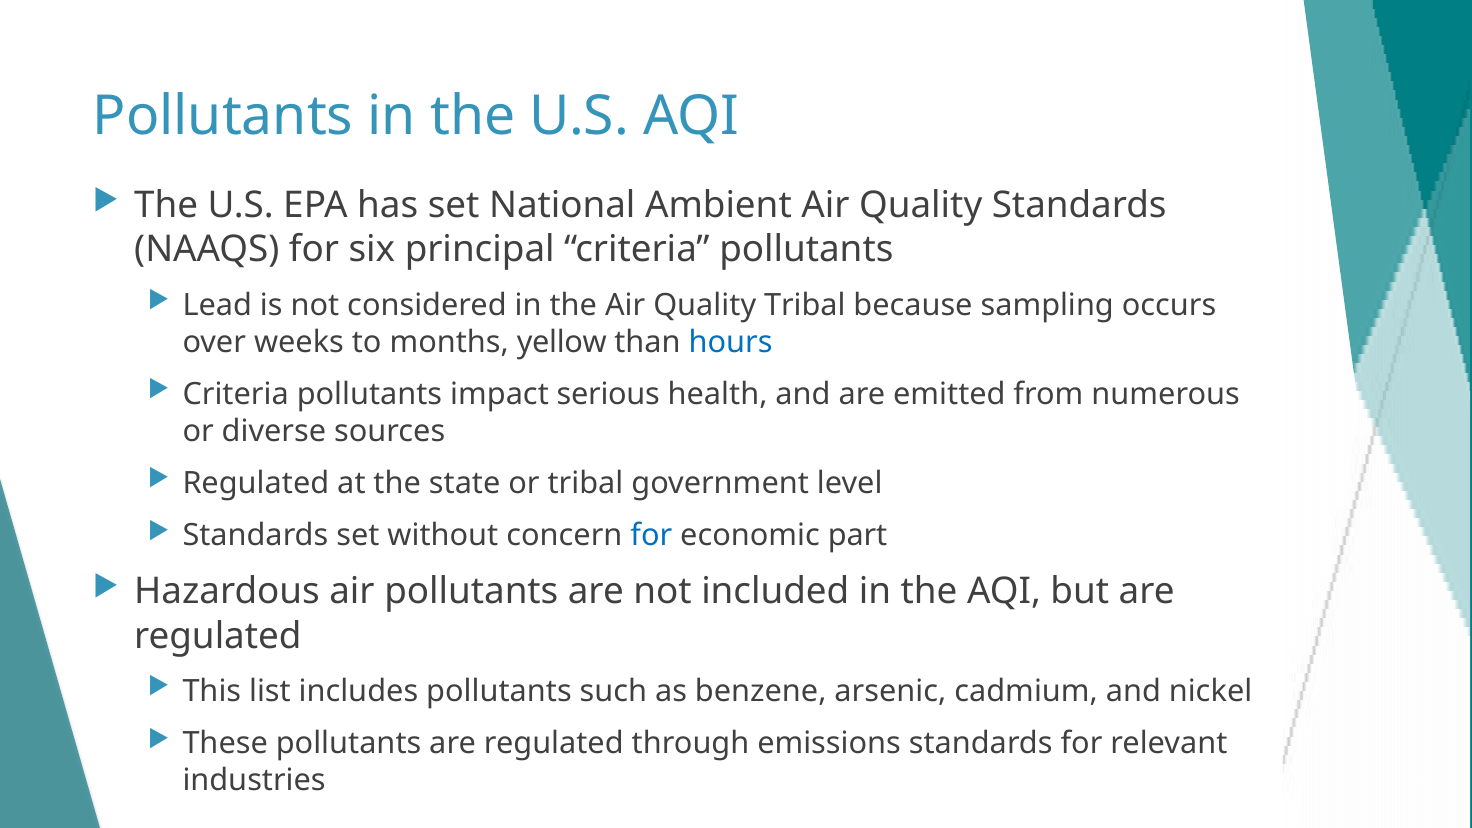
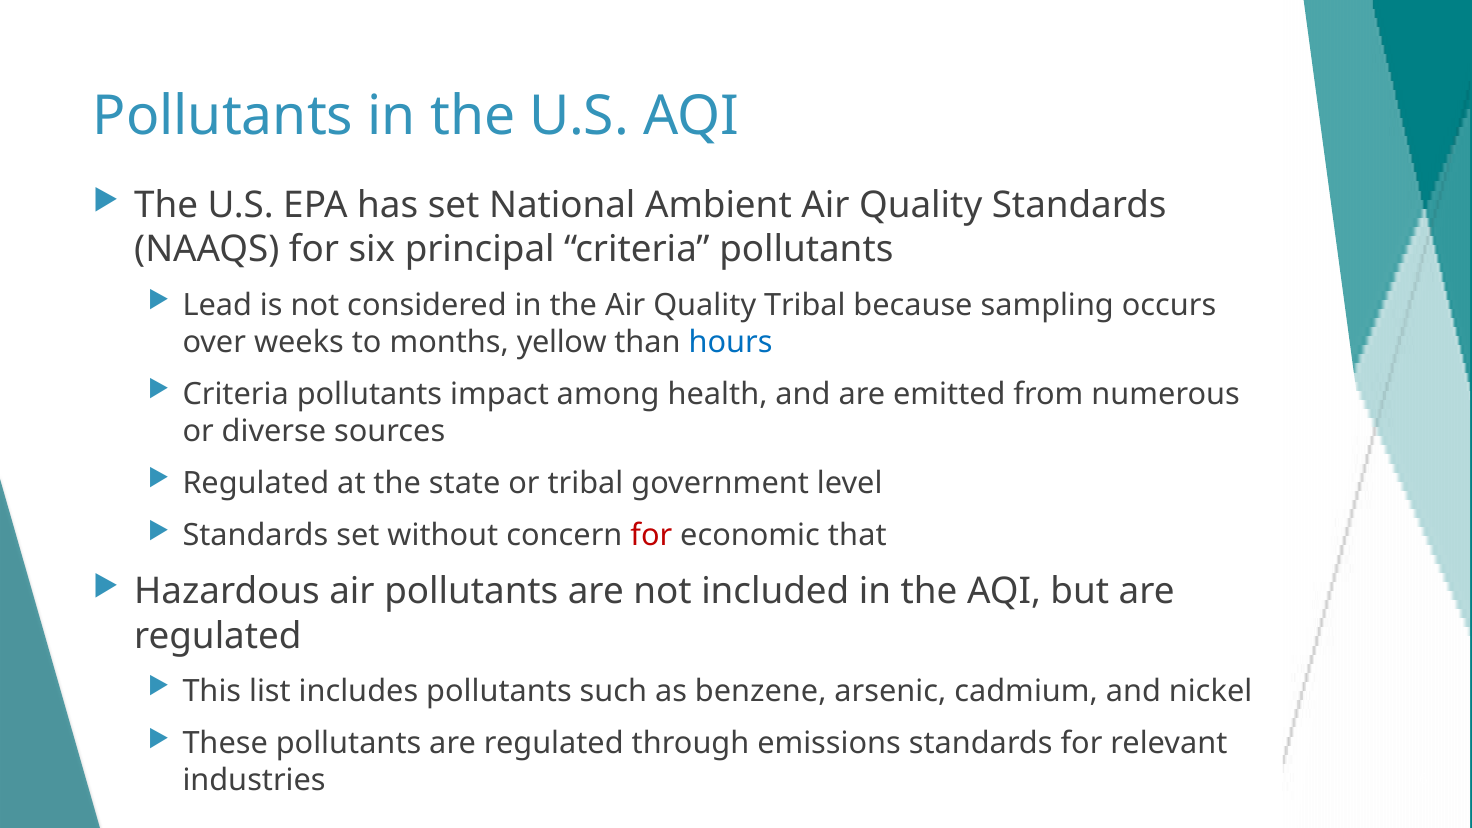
serious: serious -> among (608, 394)
for colour: blue -> red (651, 536)
part: part -> that (857, 536)
